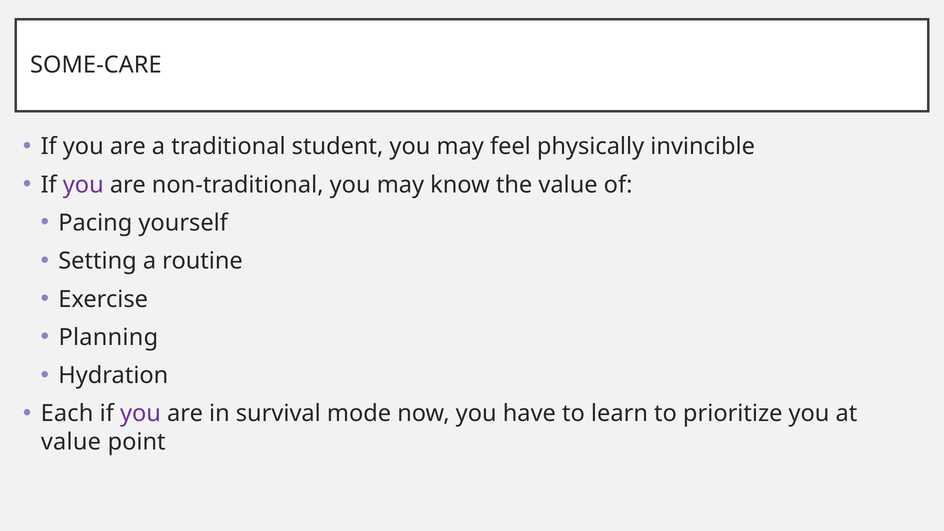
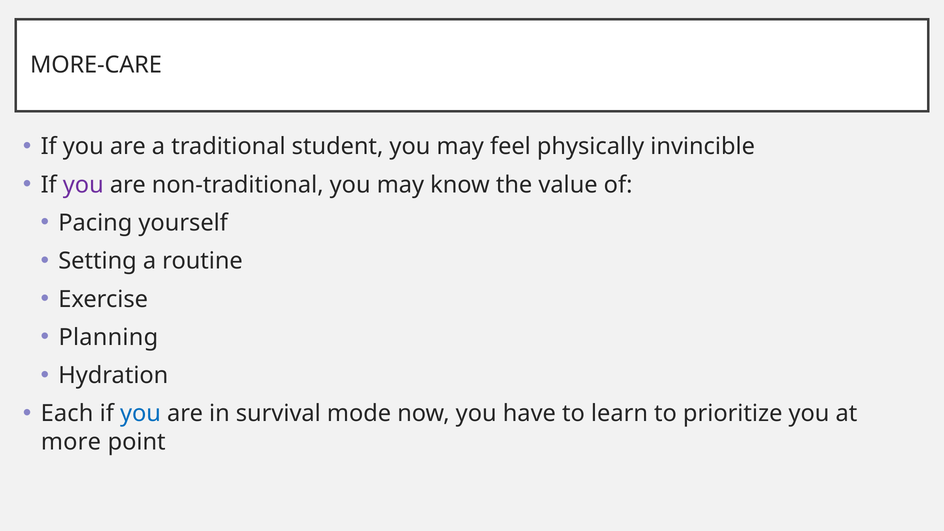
SOME-CARE: SOME-CARE -> MORE-CARE (96, 65)
you colour: purple -> blue (140, 414)
value: value -> more (71, 442)
